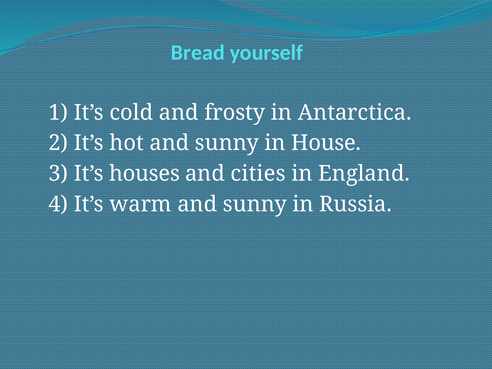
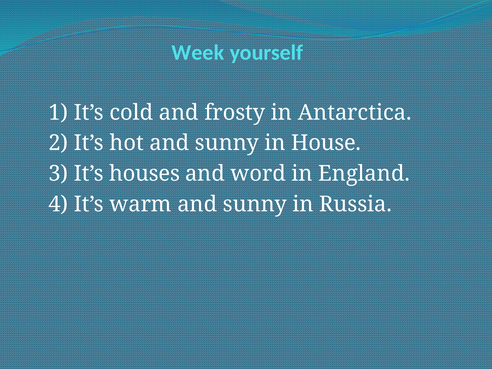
Bread: Bread -> Week (198, 53)
cities: cities -> word (258, 174)
